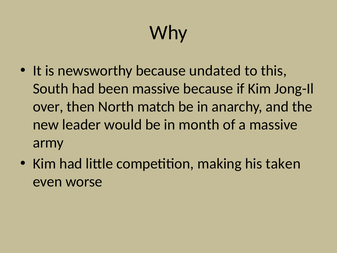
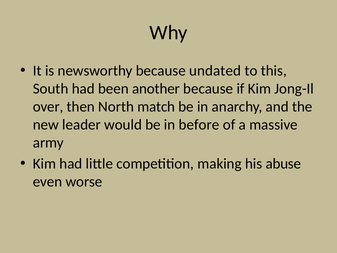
been massive: massive -> another (156, 89)
month: month -> before (199, 125)
taken: taken -> abuse (283, 164)
